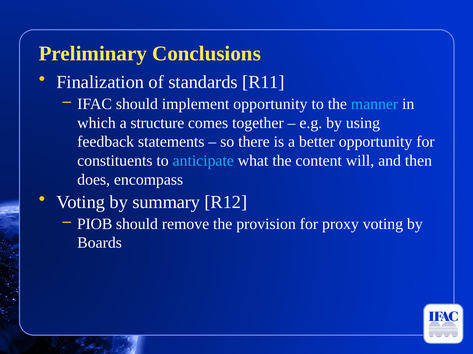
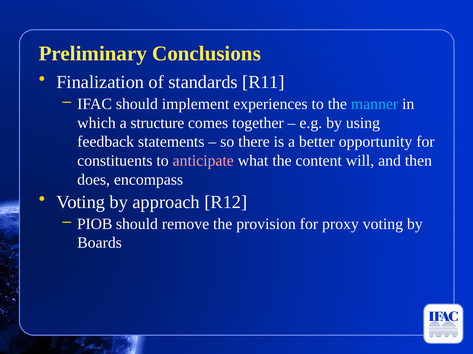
implement opportunity: opportunity -> experiences (270, 104)
anticipate colour: light blue -> pink (203, 161)
summary: summary -> approach (166, 202)
